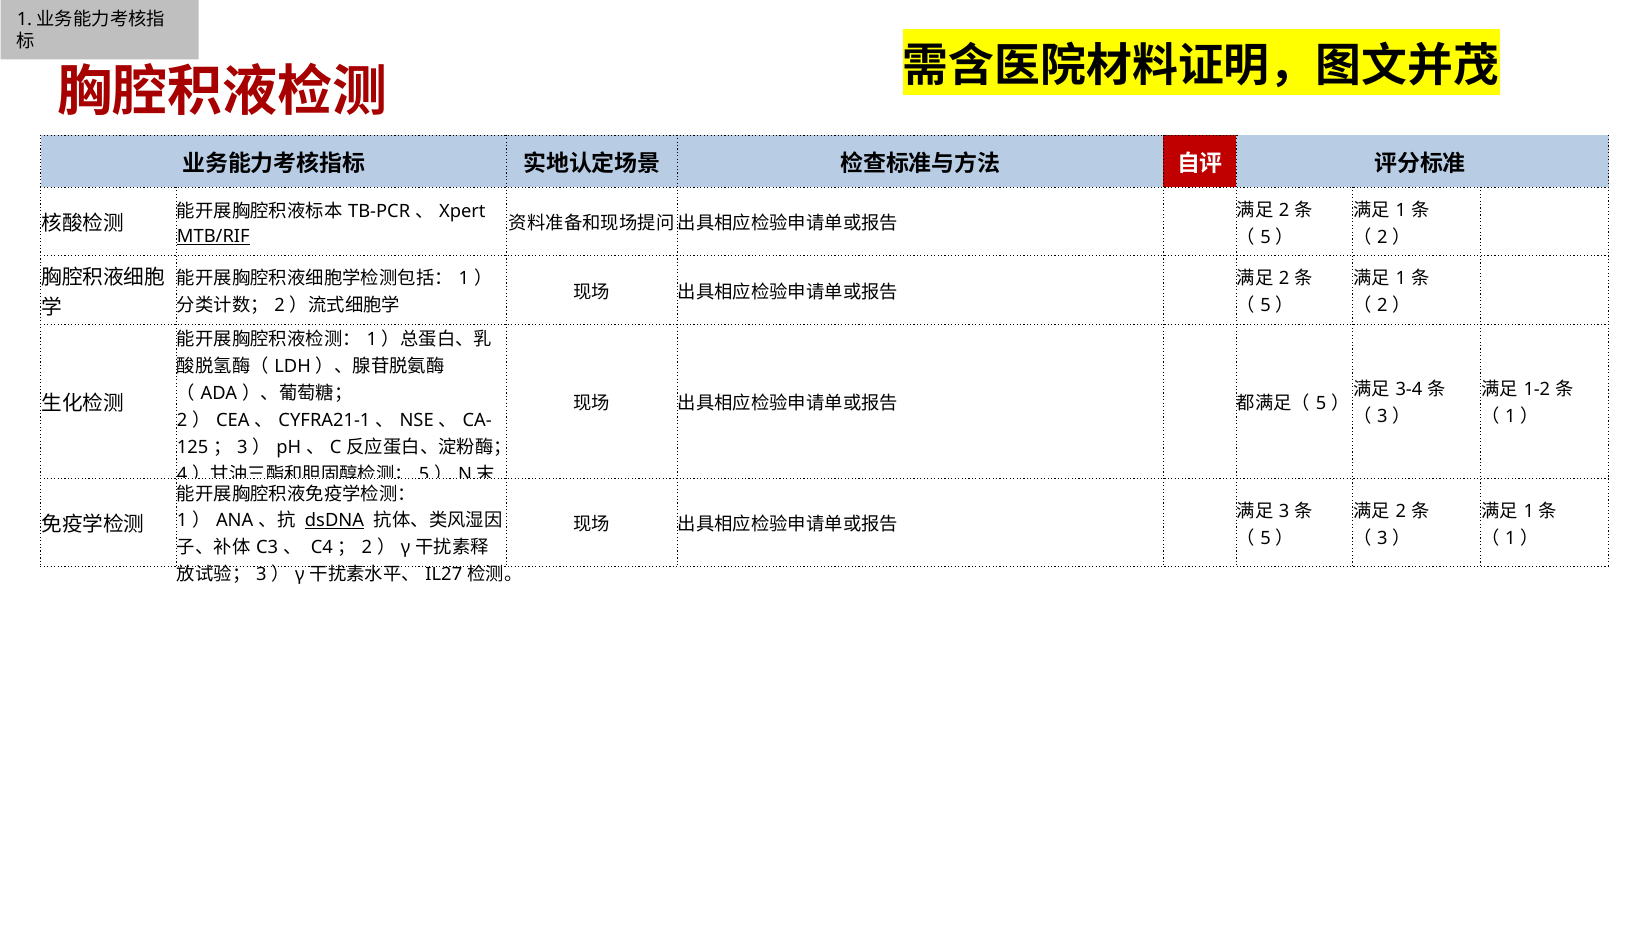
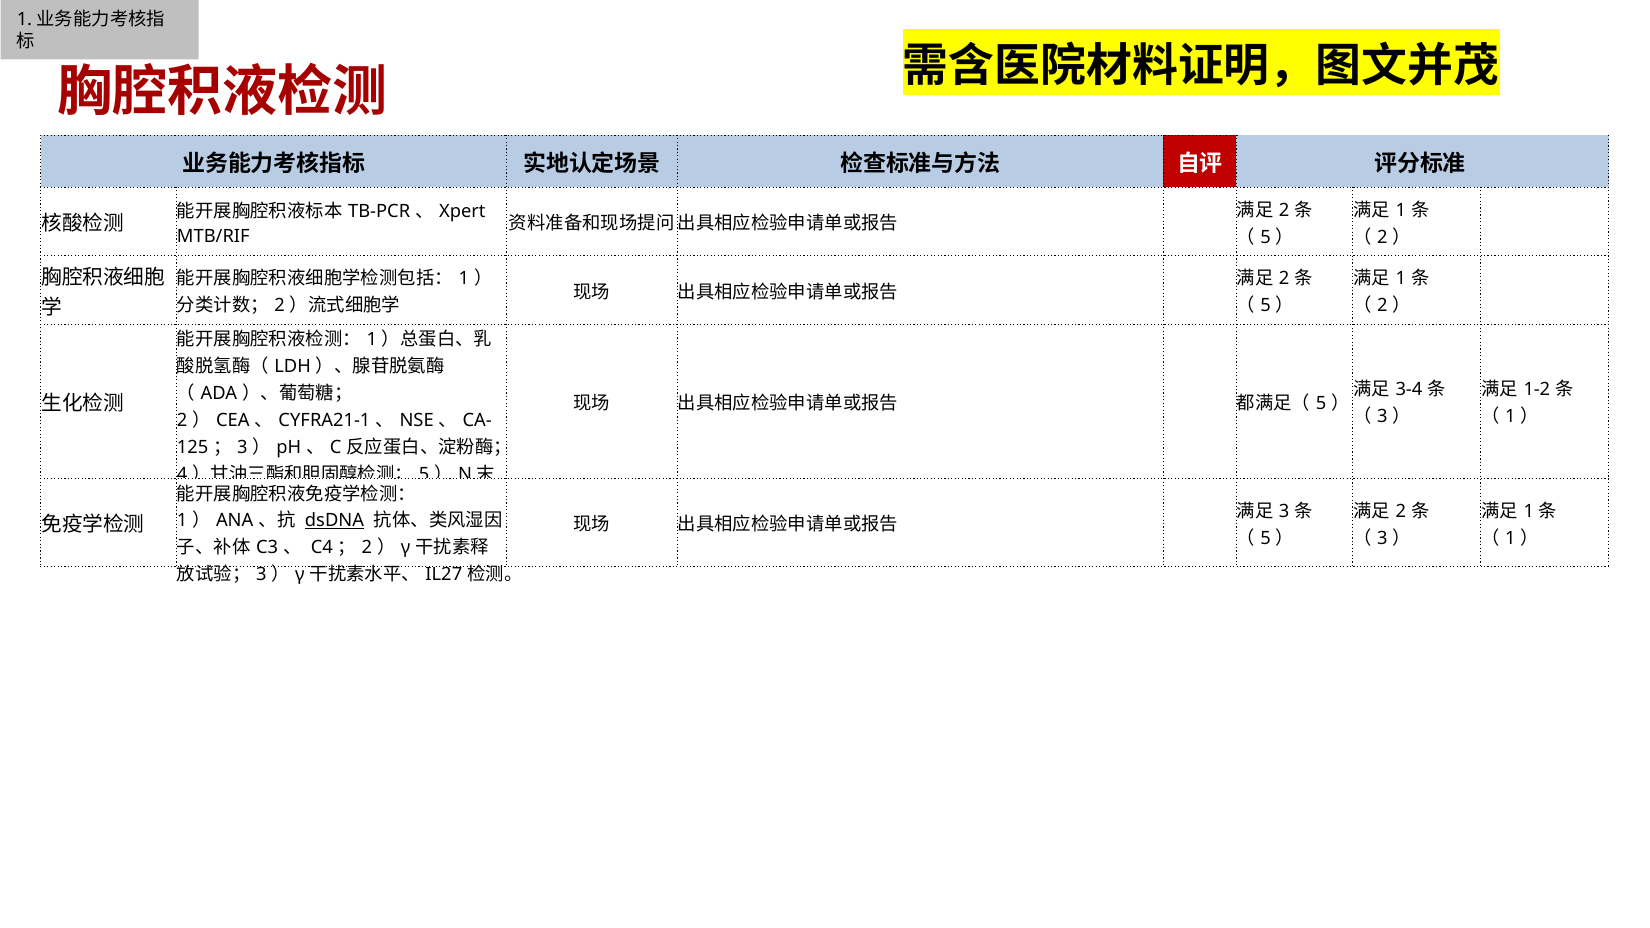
MTB/RIF underline: present -> none (213, 236)
